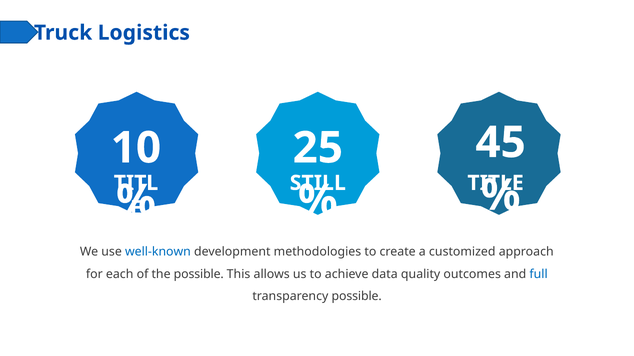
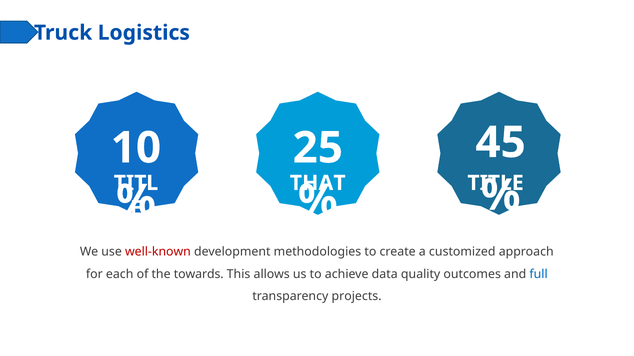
STILL: STILL -> THAT (318, 183)
well-known colour: blue -> red (158, 252)
the possible: possible -> towards (199, 275)
transparency possible: possible -> projects (357, 297)
